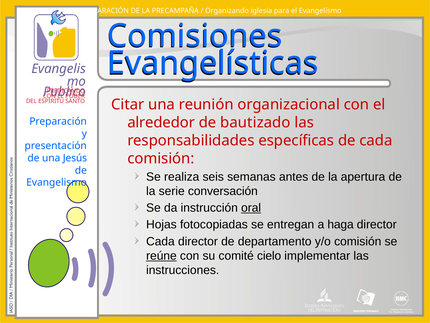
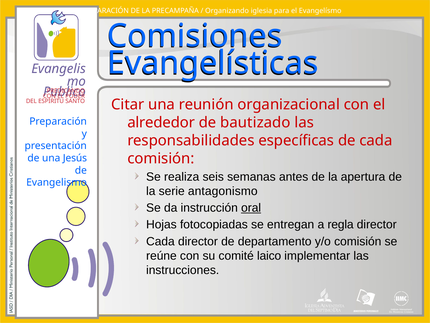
conversación: conversación -> antagonismo (223, 191)
haga: haga -> regla (341, 224)
reúne underline: present -> none (161, 255)
cielo: cielo -> laico (269, 255)
